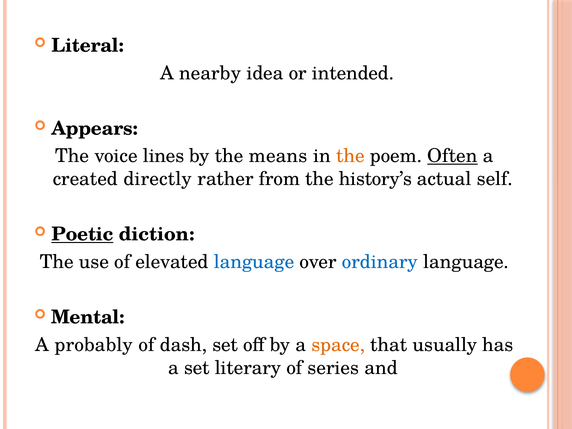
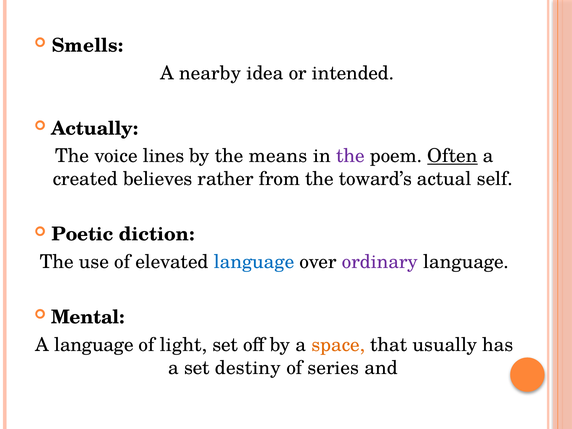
Literal: Literal -> Smells (87, 45)
Appears: Appears -> Actually (95, 128)
the colour: orange -> purple (350, 156)
directly: directly -> believes (158, 179)
history’s: history’s -> toward’s (375, 179)
Poetic underline: present -> none (82, 234)
ordinary colour: blue -> purple (380, 262)
A probably: probably -> language (94, 345)
dash: dash -> light (183, 345)
literary: literary -> destiny (248, 368)
